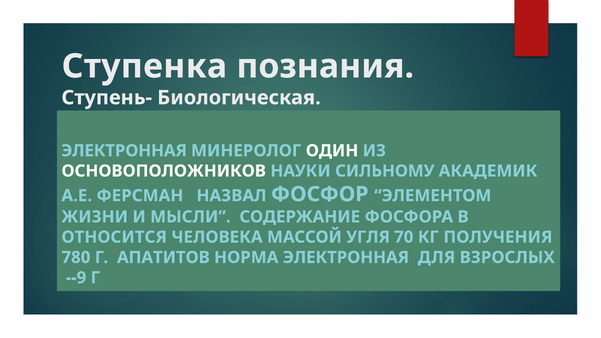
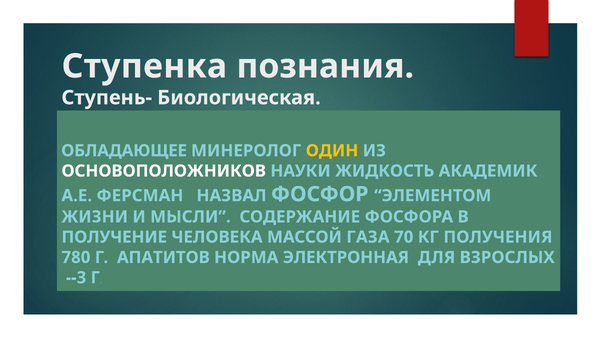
ЭЛЕКТРОННАЯ: ЭЛЕКТРОННАЯ -> ОБЛАДАЮЩЕЕ (124, 151)
ОДИН colour: white -> yellow (332, 151)
СИЛЬНОМУ: СИЛЬНОМУ -> ЖИДКОСТЬ (385, 171)
ОТНОСИТСЯ: ОТНОСИТСЯ -> ПОЛУЧЕНИЕ (114, 237)
УГЛЯ: УГЛЯ -> ГАЗА (368, 237)
--9: --9 -> --3 (76, 278)
